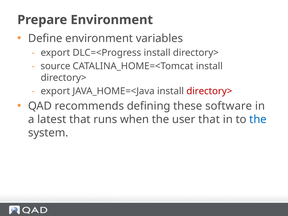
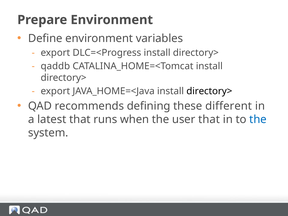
source: source -> qaddb (55, 66)
directory> colour: red -> black (209, 91)
software: software -> different (229, 106)
